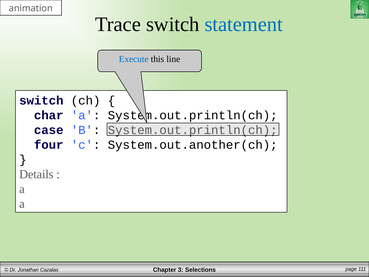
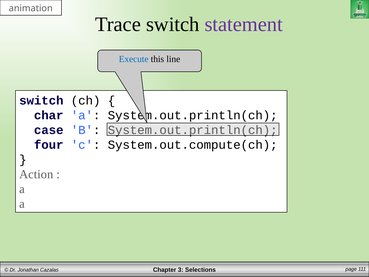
statement colour: blue -> purple (244, 24)
System.out.another(ch: System.out.another(ch -> System.out.compute(ch (193, 145)
Details: Details -> Action (36, 174)
